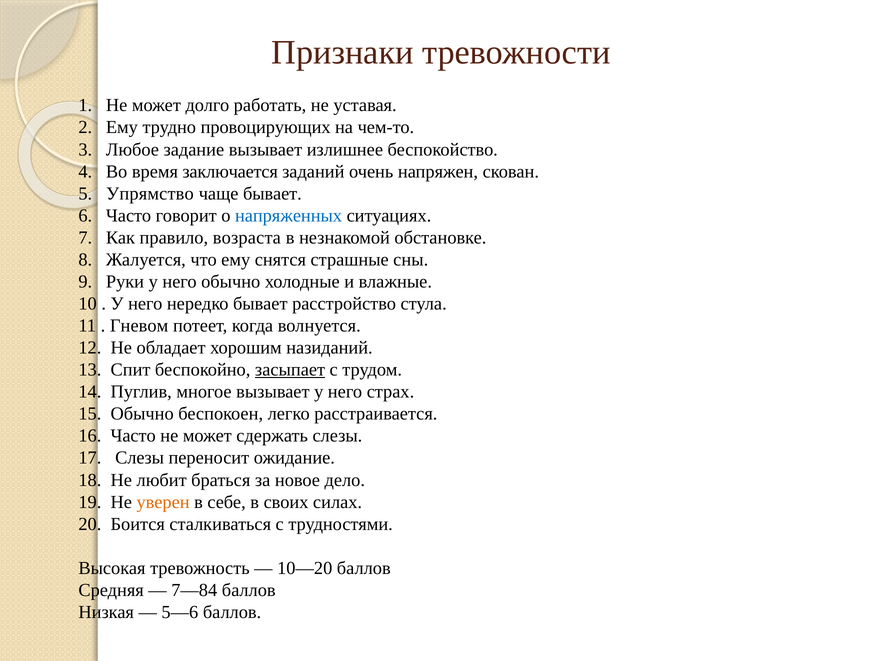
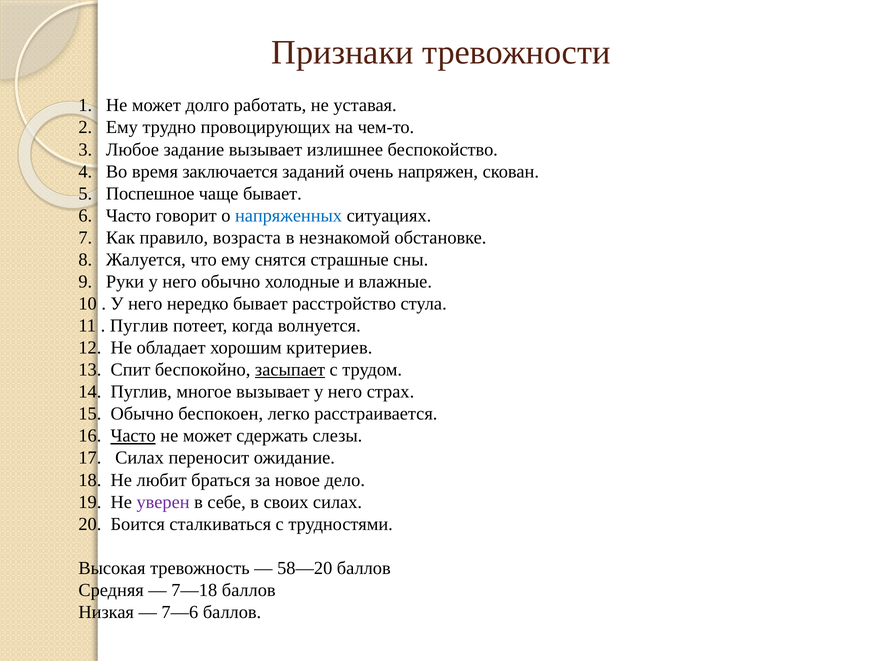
Упрямство: Упрямство -> Поспешное (150, 194)
Гневом: Гневом -> Пуглив (139, 326)
назиданий: назиданий -> критериев (329, 348)
Часто underline: none -> present (133, 436)
17 Слезы: Слезы -> Силах (140, 458)
уверен colour: orange -> purple (163, 502)
10—20: 10—20 -> 58—20 (305, 569)
7—84: 7—84 -> 7—18 (194, 591)
5—6: 5—6 -> 7—6 (180, 613)
